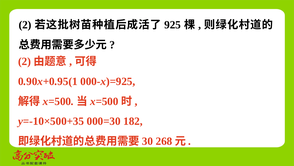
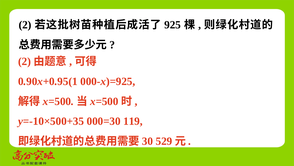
182: 182 -> 119 (133, 121)
268: 268 -> 529 (164, 141)
